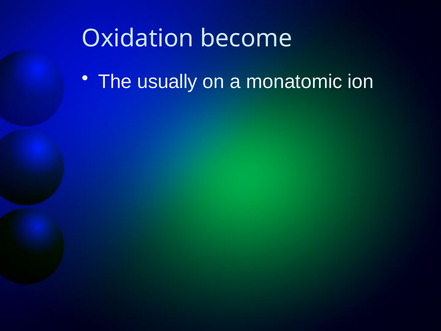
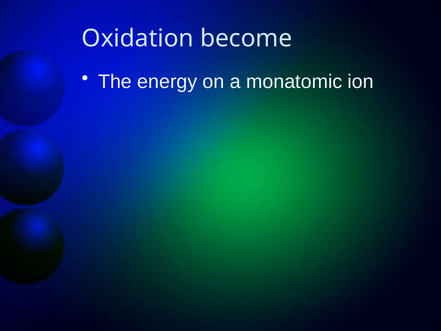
usually: usually -> energy (167, 81)
